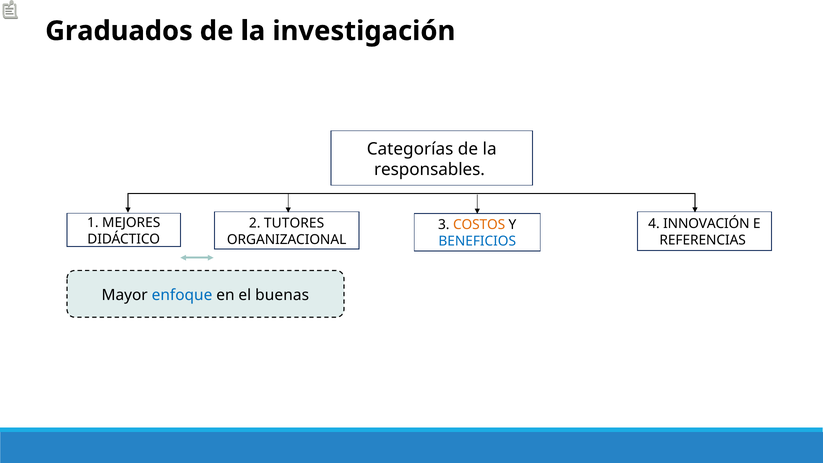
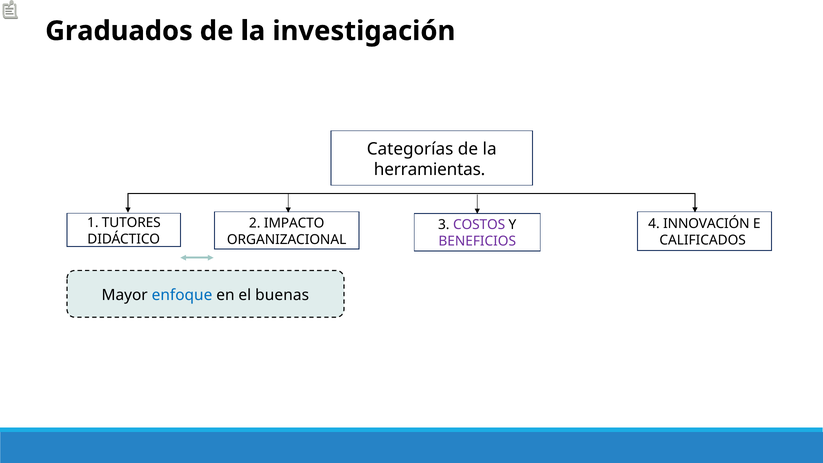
responsables: responsables -> herramientas (430, 169)
MEJORES: MEJORES -> TUTORES (131, 223)
TUTORES: TUTORES -> IMPACTO (294, 223)
COSTOS colour: orange -> purple (479, 225)
REFERENCIAS: REFERENCIAS -> CALIFICADOS (703, 240)
BENEFICIOS colour: blue -> purple (477, 241)
